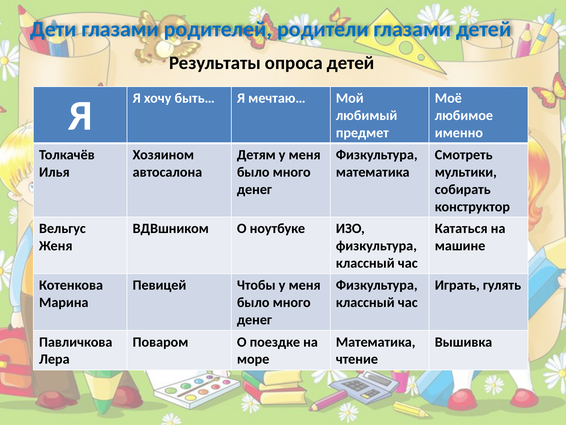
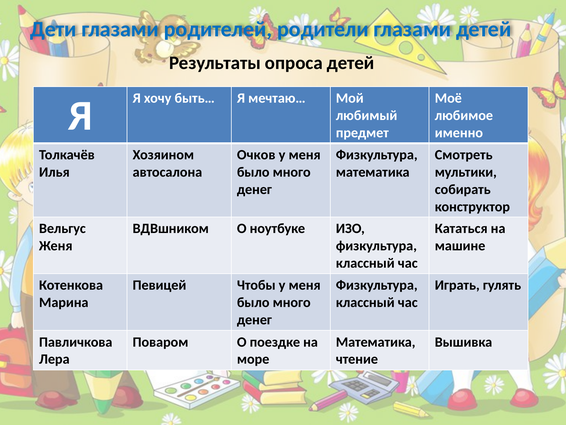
Детям: Детям -> Очков (256, 155)
